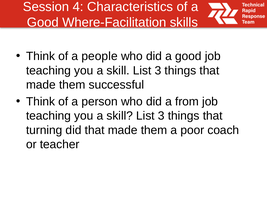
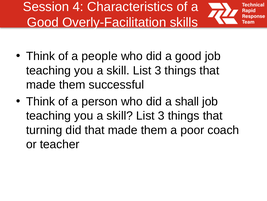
Where-Facilitation: Where-Facilitation -> Overly-Facilitation (114, 22)
from: from -> shall (187, 101)
